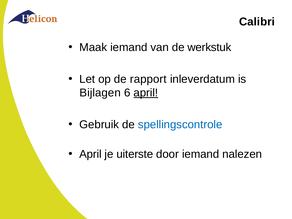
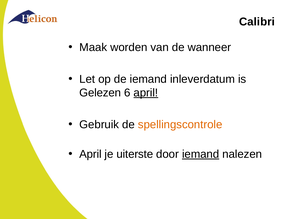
Maak iemand: iemand -> worden (129, 47)
werkstuk: werkstuk -> wanneer (209, 47)
de rapport: rapport -> iemand (148, 79)
Bijlagen: Bijlagen -> Gelezen (100, 93)
spellingscontrole colour: blue -> orange (180, 125)
iemand underline: none -> present (201, 154)
